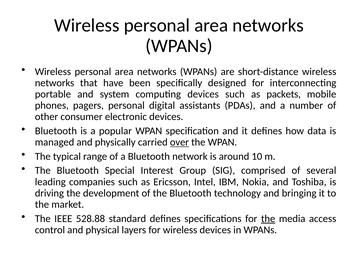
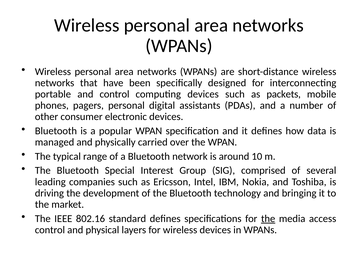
and system: system -> control (115, 94)
over underline: present -> none (179, 142)
528.88: 528.88 -> 802.16 (91, 218)
